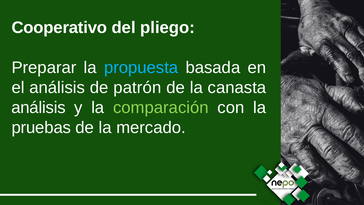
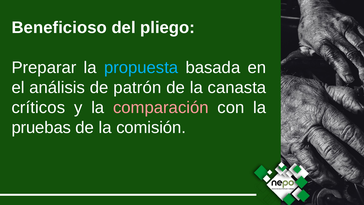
Cooperativo: Cooperativo -> Beneficioso (59, 28)
análisis: análisis -> críticos (38, 108)
comparación colour: light green -> pink (161, 108)
mercado: mercado -> comisión (151, 128)
